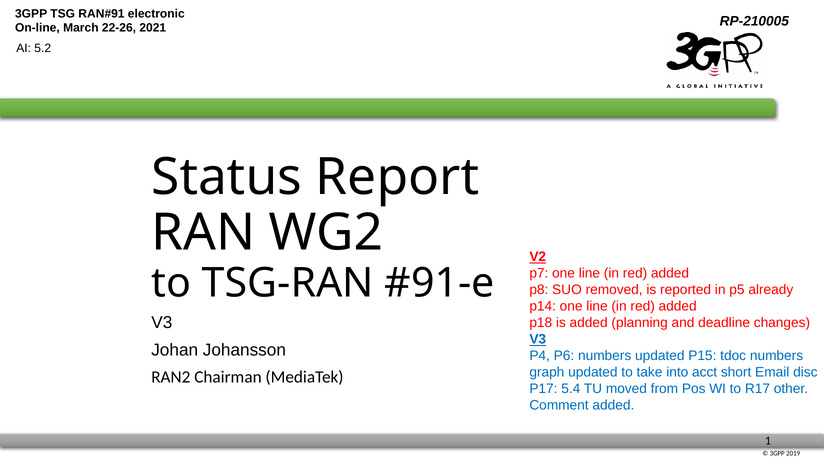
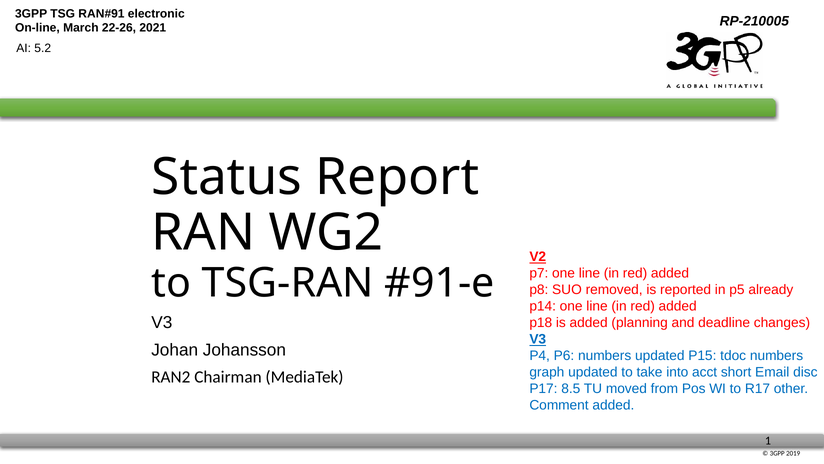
5.4: 5.4 -> 8.5 (571, 388)
